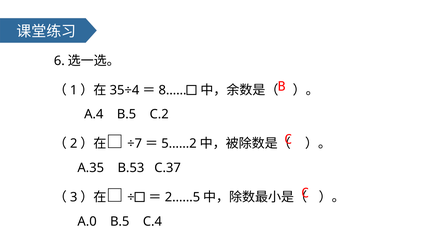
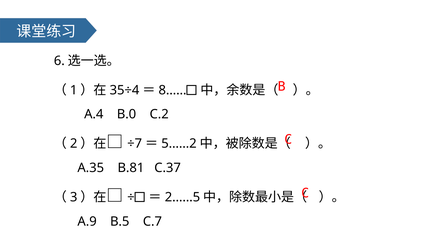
A.4 B.5: B.5 -> B.0 (127, 114)
B.53: B.53 -> B.81 (131, 168)
A.0: A.0 -> A.9 (87, 221)
C.4: C.4 -> C.7 (152, 221)
